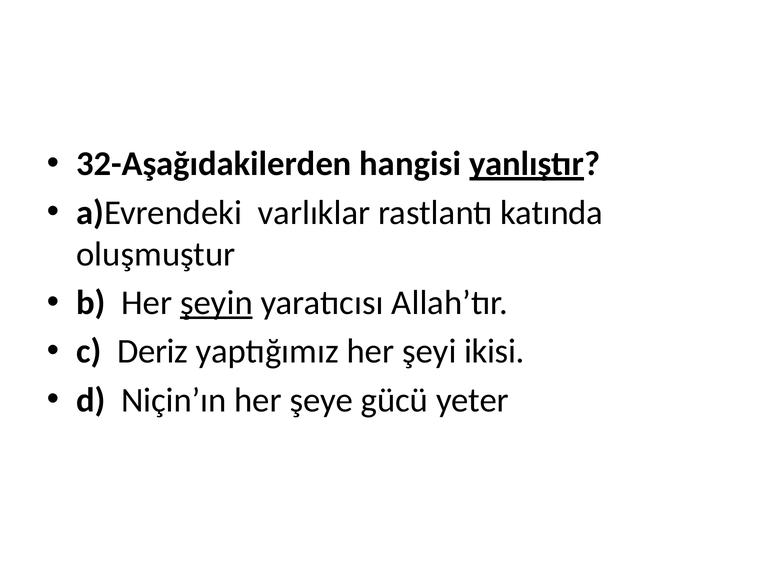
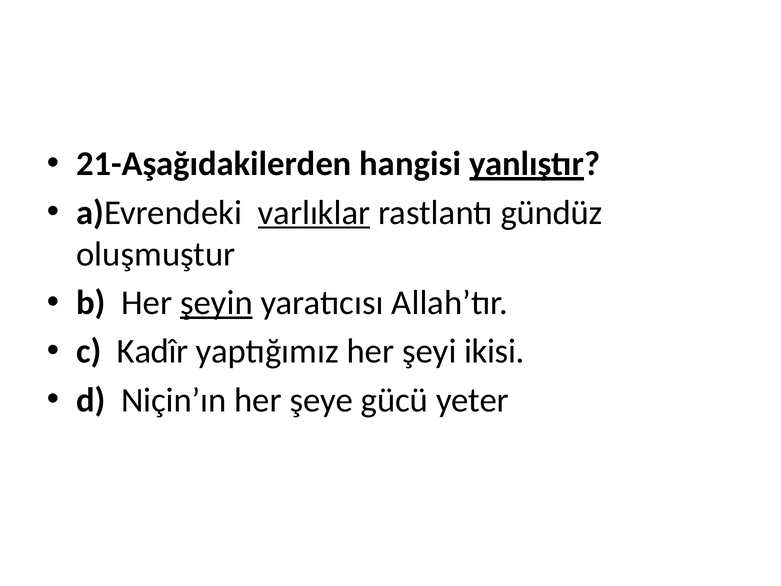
32-Aşağıdakilerden: 32-Aşağıdakilerden -> 21-Aşağıdakilerden (214, 164)
varlıklar underline: none -> present (314, 212)
katında: katında -> gündüz (551, 212)
Deriz: Deriz -> Kadîr (153, 351)
